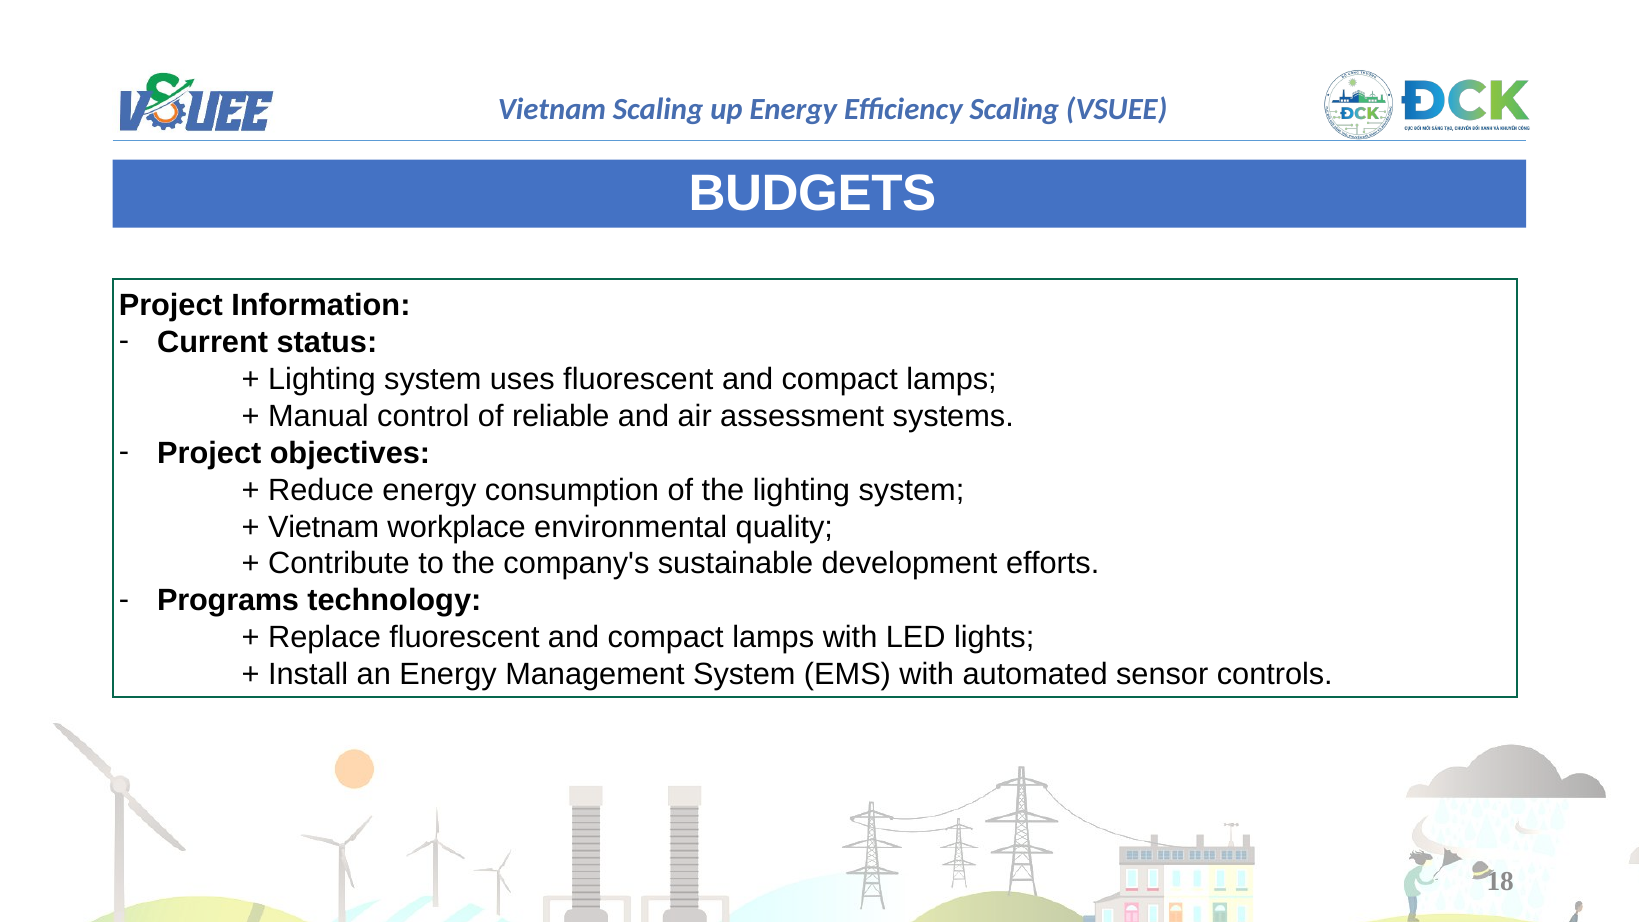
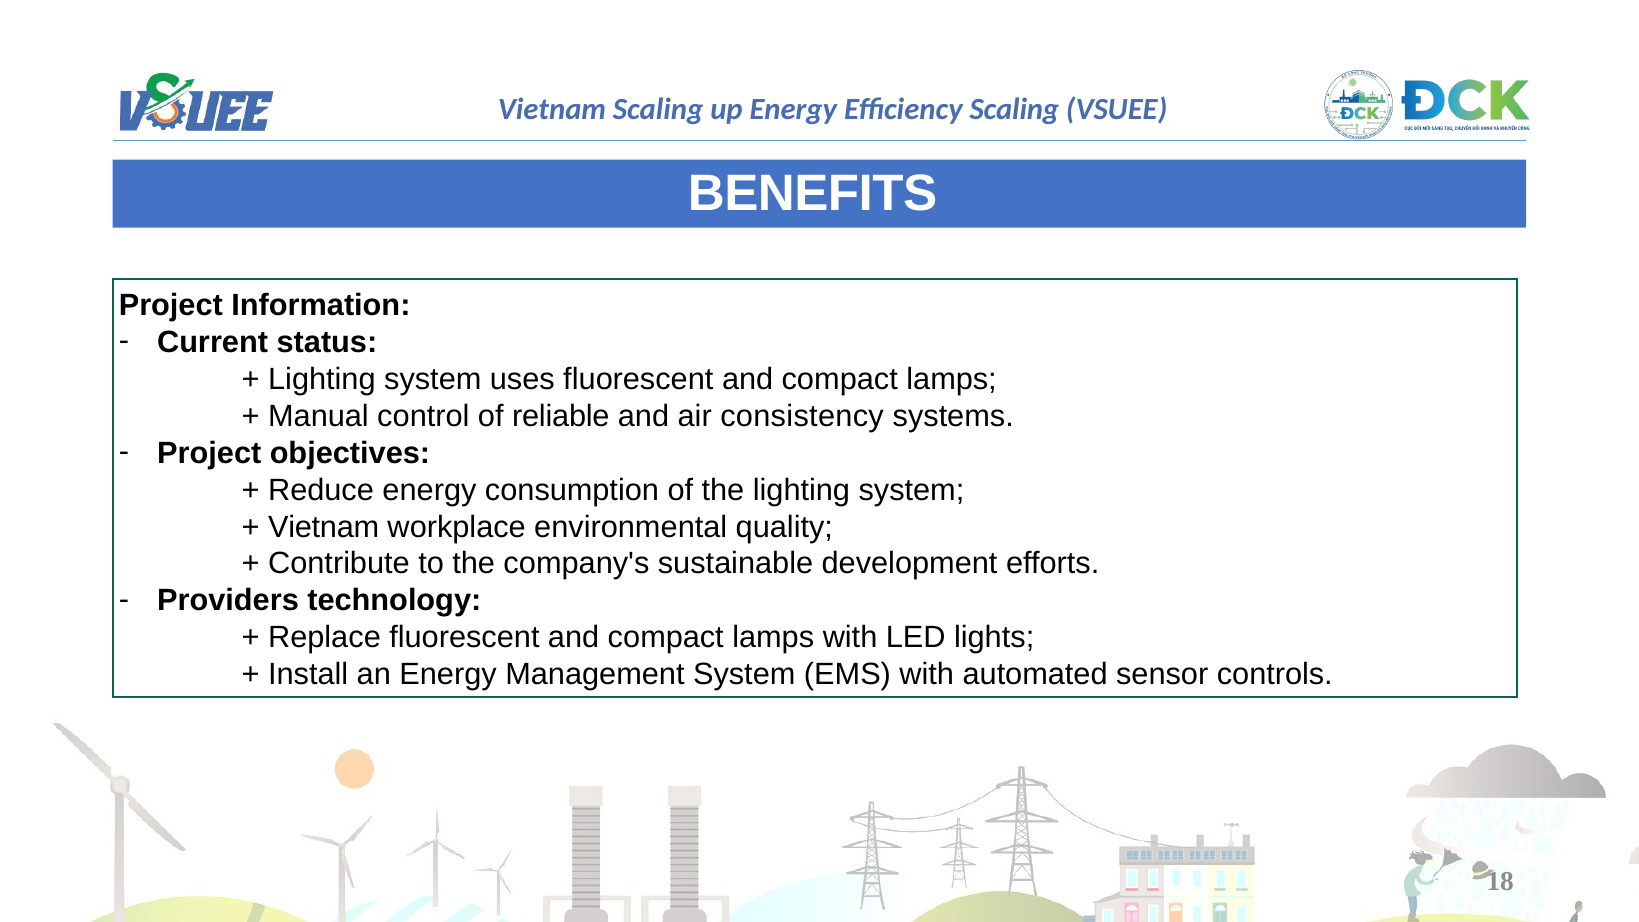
BUDGETS: BUDGETS -> BENEFITS (812, 193)
assessment: assessment -> consistency (802, 416)
Programs: Programs -> Providers (228, 601)
